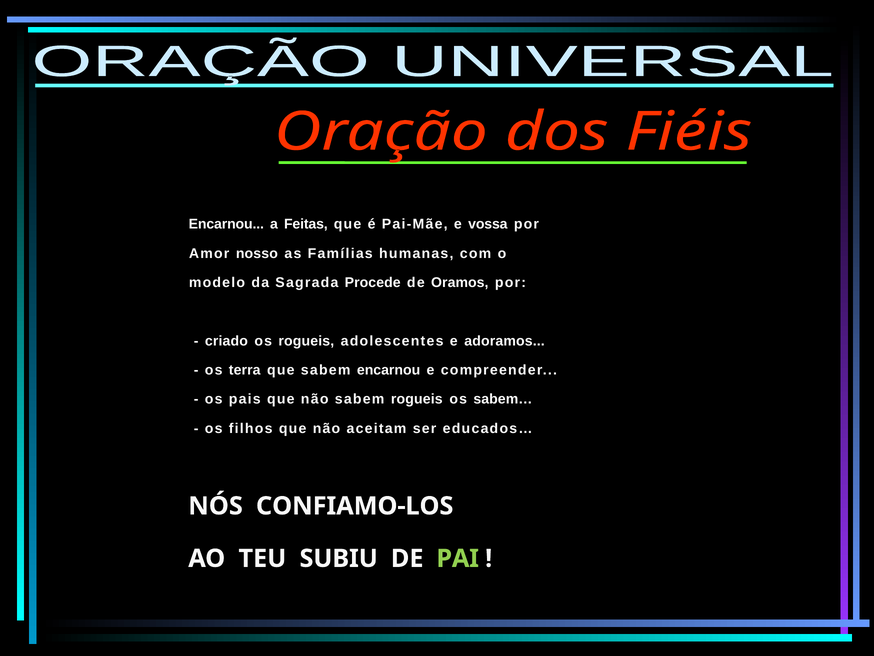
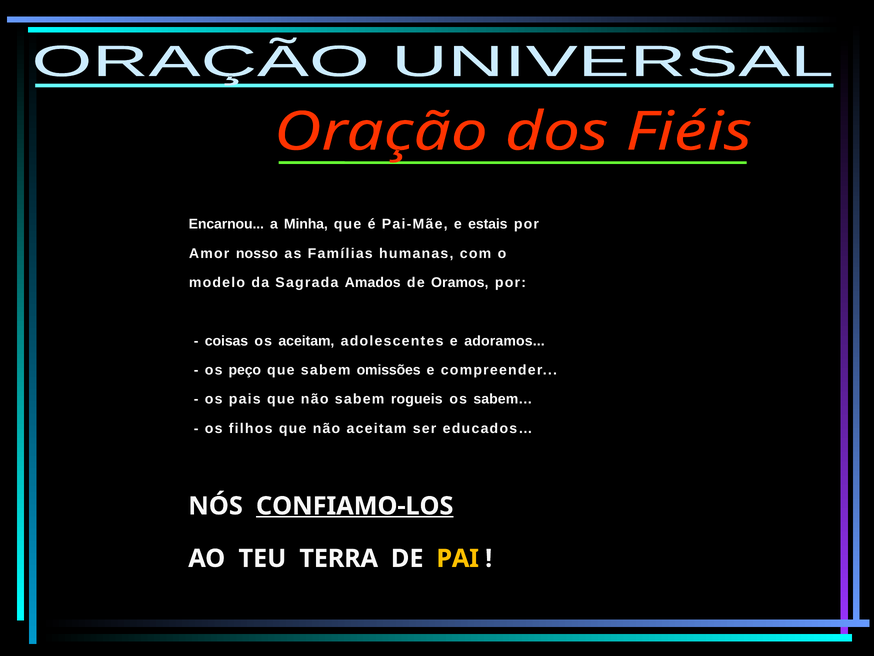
Feitas: Feitas -> Minha (306, 224)
vossa: vossa -> estais (488, 224)
Procede: Procede -> Amados (373, 282)
criado: criado -> coisas (227, 341)
os rogueis: rogueis -> aceitam (306, 341)
terra: terra -> peço (245, 370)
sabem encarnou: encarnou -> omissões (389, 370)
CONFIAMO-LOS underline: none -> present (355, 506)
SUBIU: SUBIU -> TERRA (339, 558)
PAI colour: light green -> yellow (458, 558)
